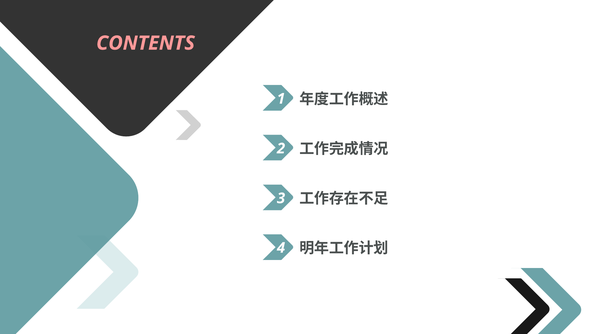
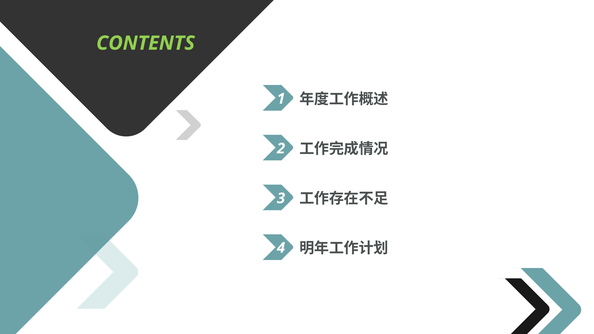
CONTENTS colour: pink -> light green (146, 43)
